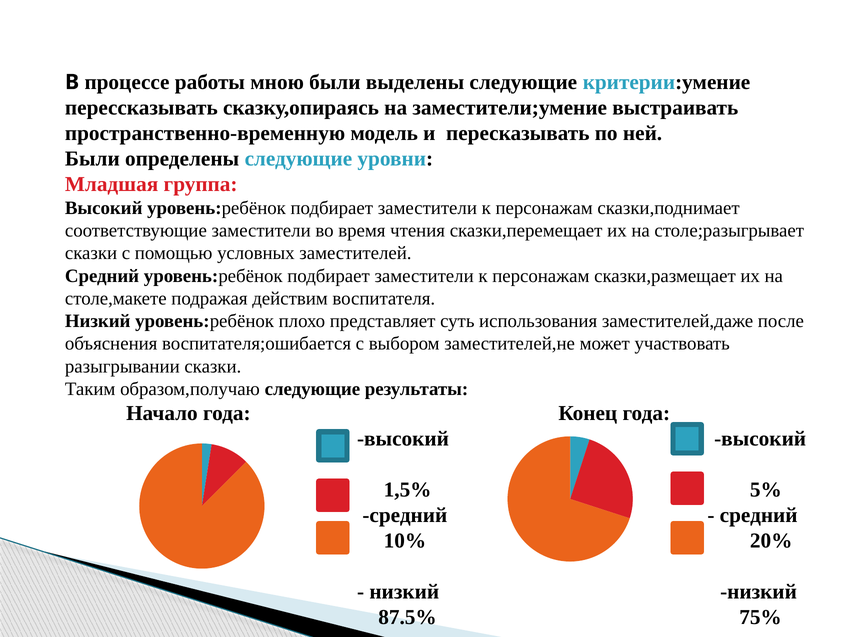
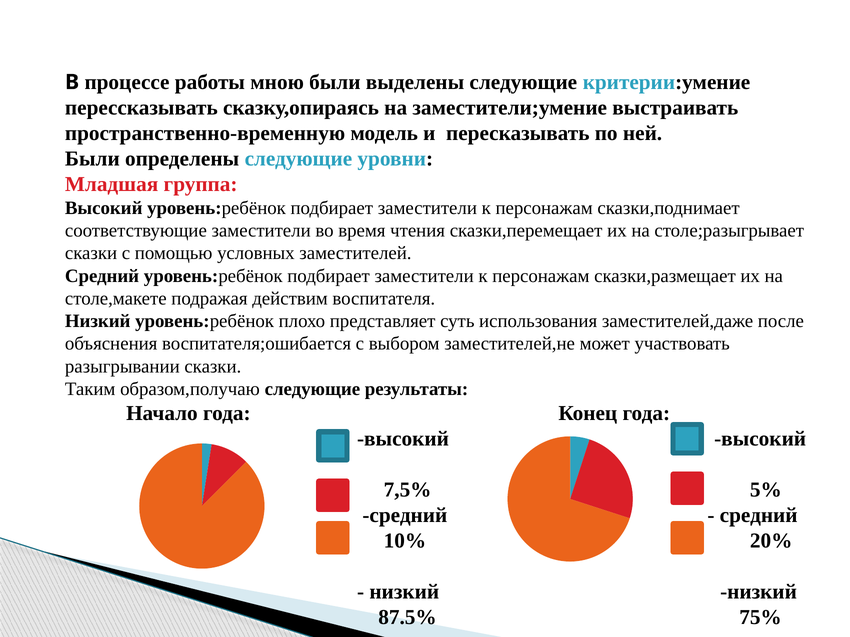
1,5%: 1,5% -> 7,5% (408, 490)
